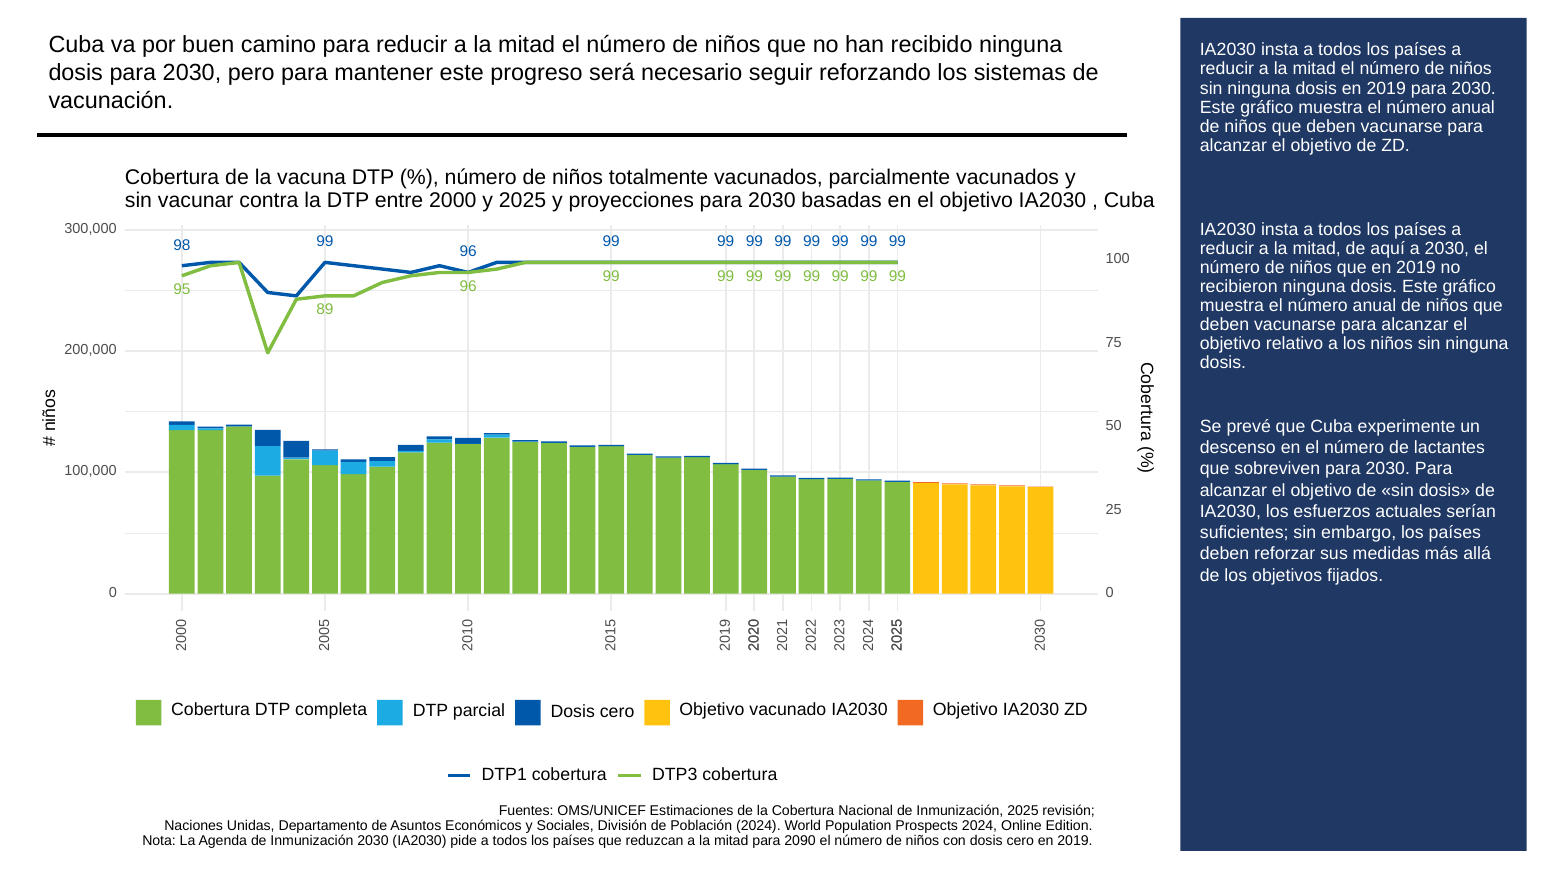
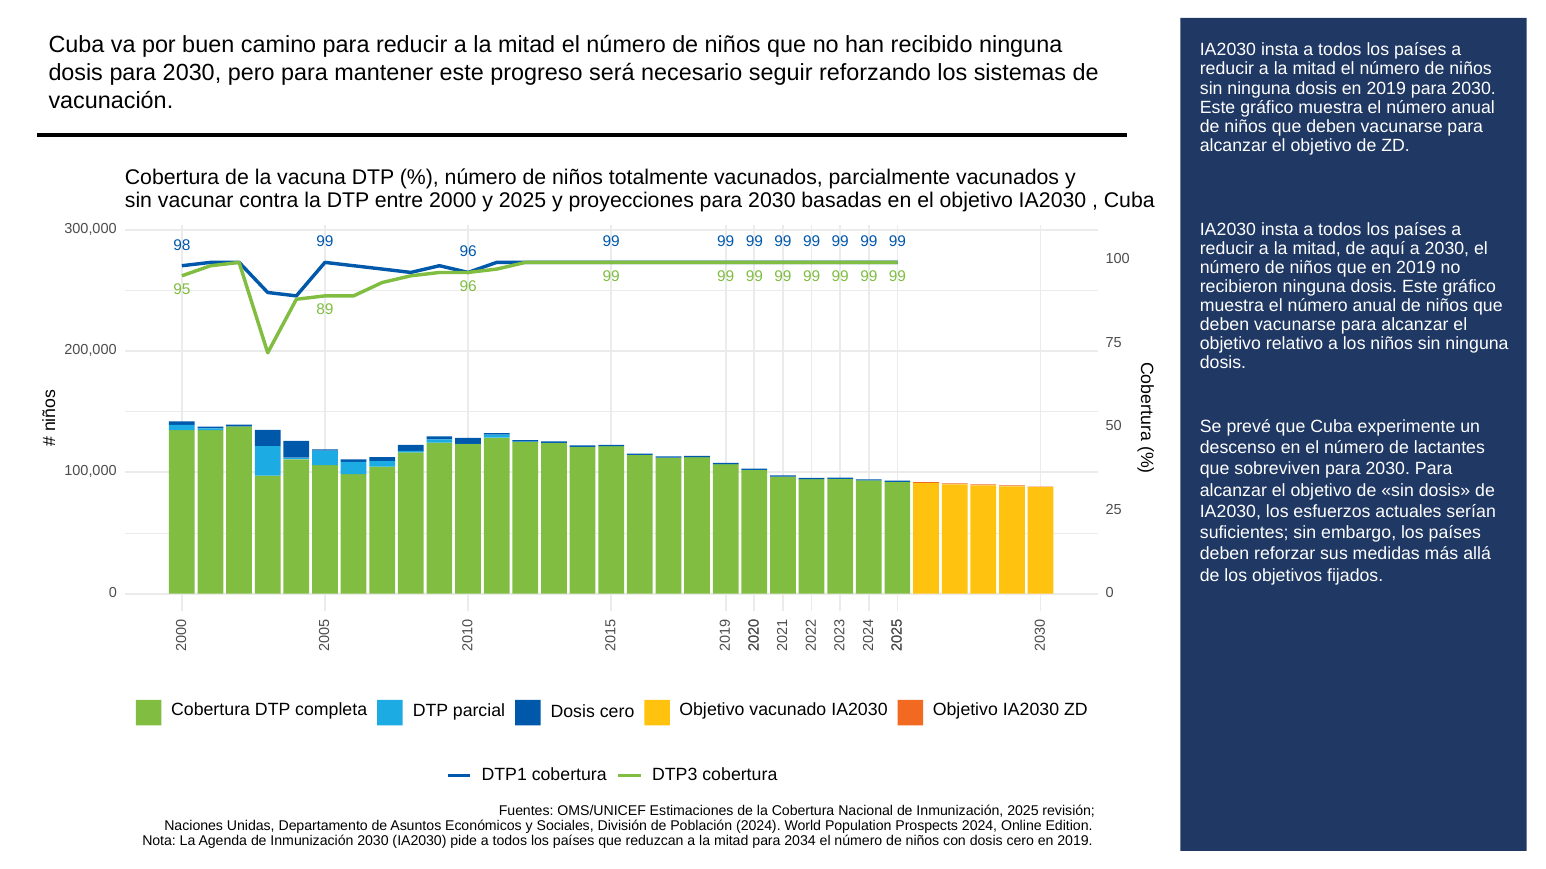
2090: 2090 -> 2034 (800, 841)
